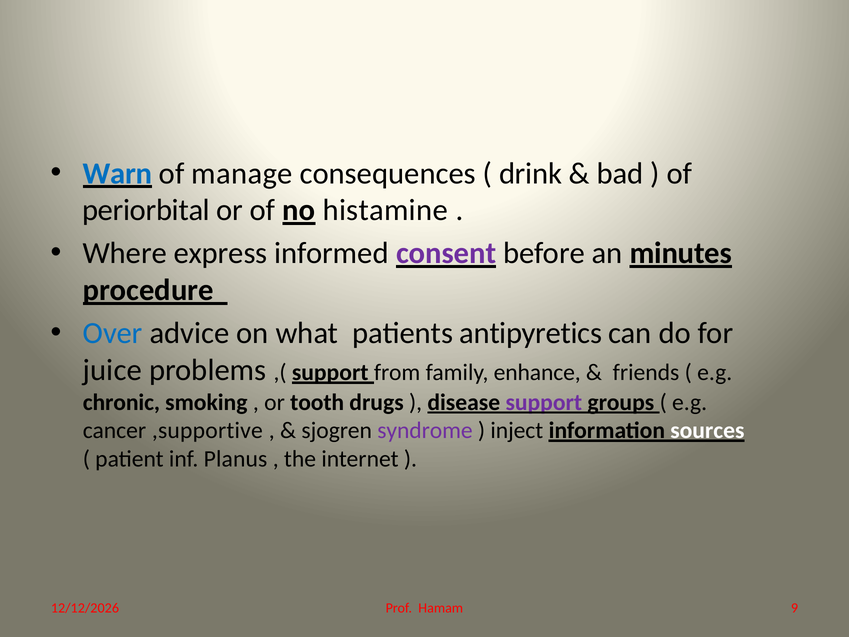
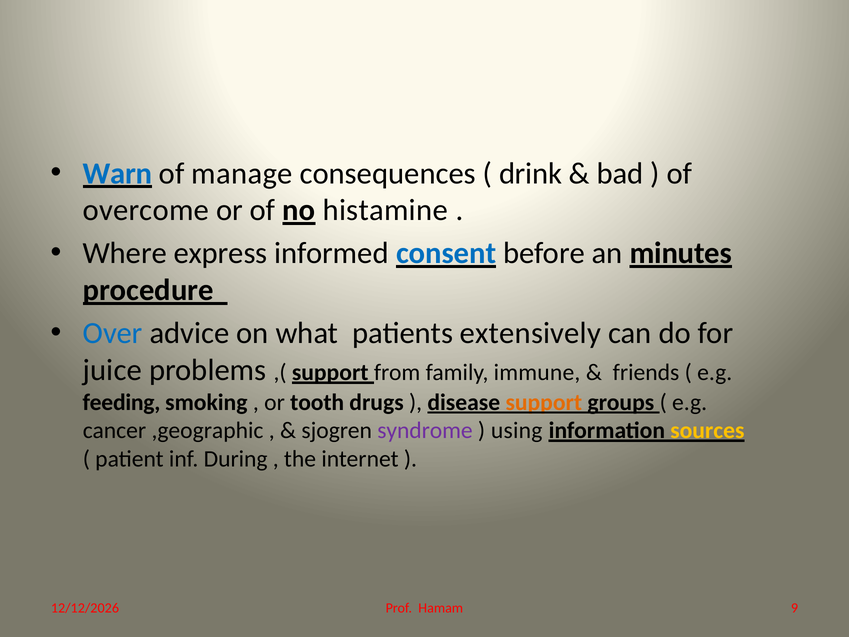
periorbital: periorbital -> overcome (146, 210)
consent colour: purple -> blue (446, 253)
antipyretics: antipyretics -> extensively (530, 333)
enhance: enhance -> immune (537, 372)
chronic: chronic -> feeding (121, 402)
support colour: purple -> orange (544, 402)
,supportive: ,supportive -> ,geographic (207, 430)
inject: inject -> using (517, 430)
sources colour: white -> yellow (707, 430)
Planus: Planus -> During (236, 459)
